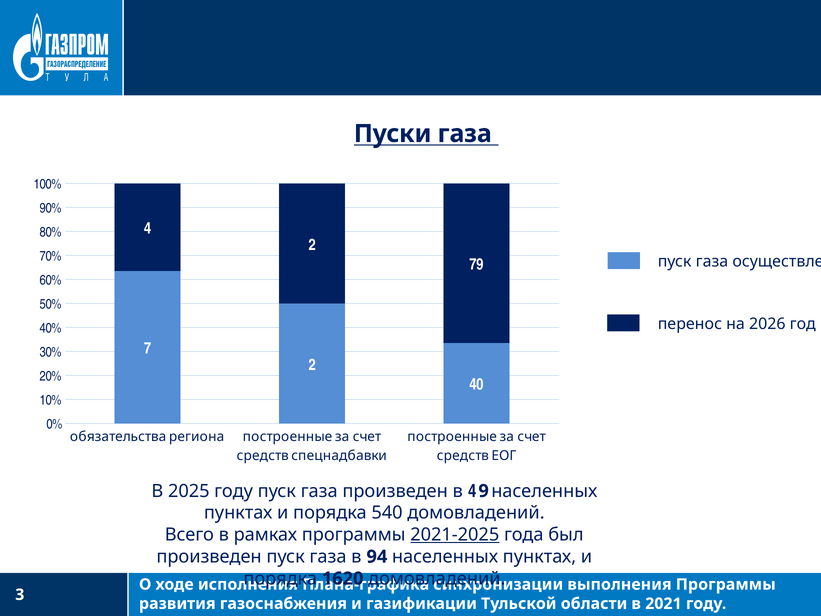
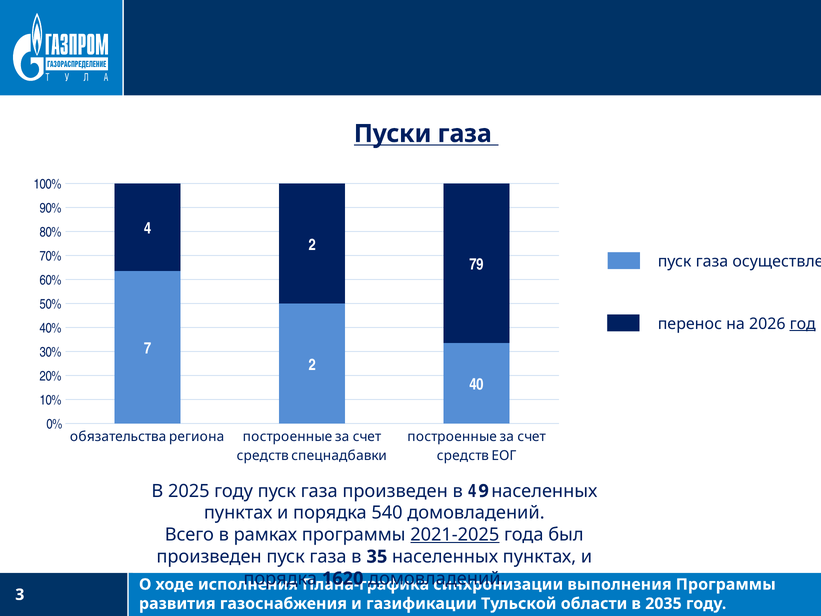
год underline: none -> present (803, 324)
94: 94 -> 35 (377, 556)
2021: 2021 -> 2035 (663, 603)
